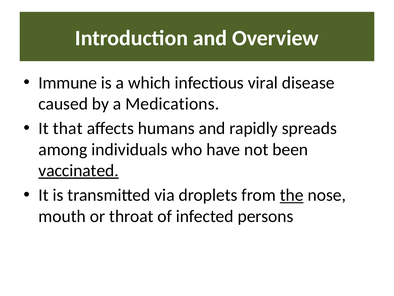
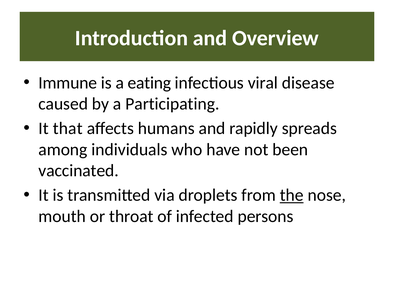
which: which -> eating (149, 83)
Medications: Medications -> Participating (172, 104)
vaccinated underline: present -> none (79, 170)
